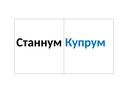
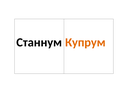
Купрум colour: blue -> orange (85, 42)
